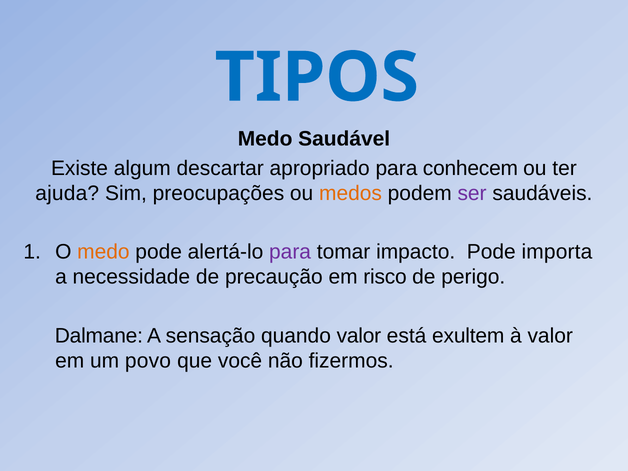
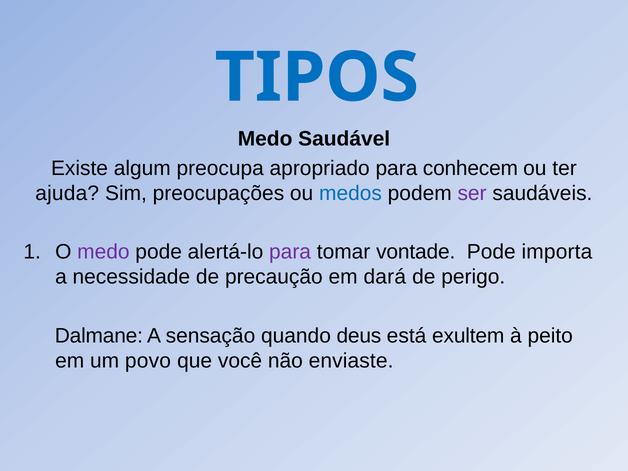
descartar: descartar -> preocupa (220, 168)
medos colour: orange -> blue (350, 193)
medo colour: orange -> purple (103, 252)
impacto: impacto -> vontade (416, 252)
risco: risco -> dará (385, 277)
quando valor: valor -> deus (359, 336)
à valor: valor -> peito (550, 336)
fizermos: fizermos -> enviaste (351, 361)
